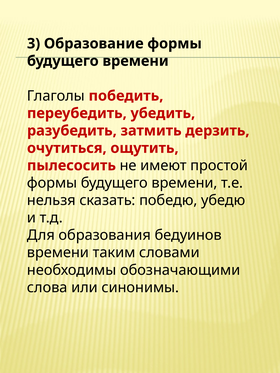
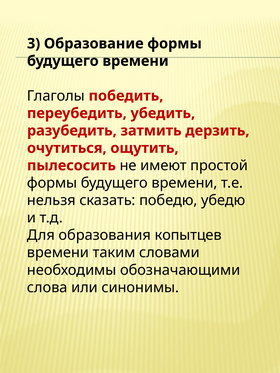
бедуинов: бедуинов -> копытцев (188, 235)
